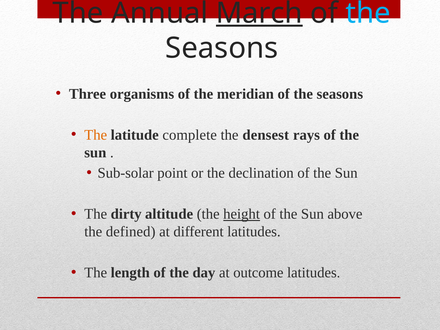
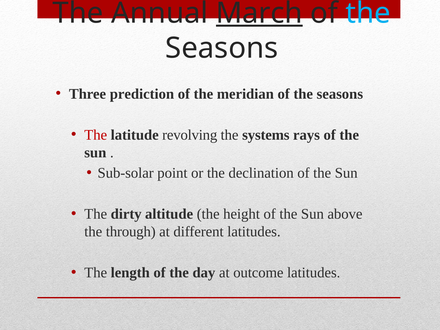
organisms: organisms -> prediction (142, 94)
The colour: orange -> red (96, 135)
complete: complete -> revolving (190, 135)
densest: densest -> systems (266, 135)
height underline: present -> none (242, 214)
defined: defined -> through (131, 232)
